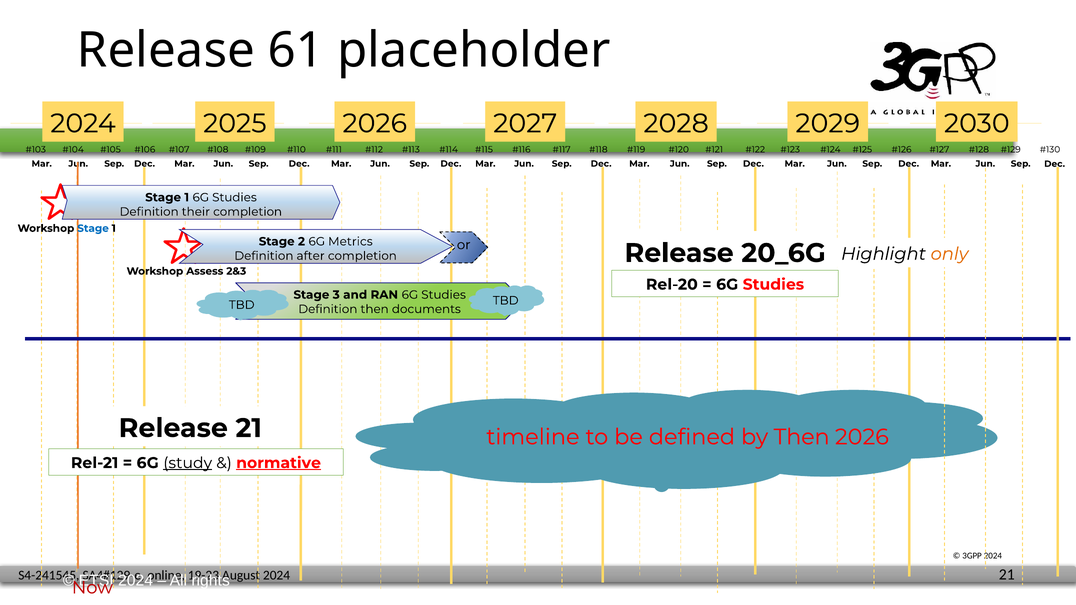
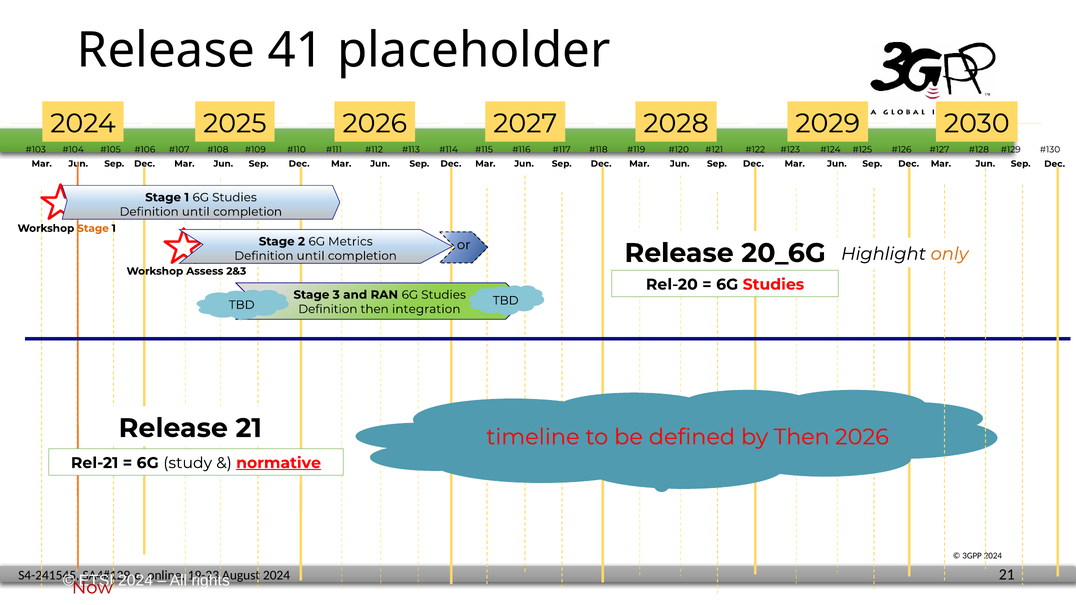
61: 61 -> 41 (296, 51)
their: their -> until (196, 212)
Stage colour: blue -> orange (93, 228)
after: after -> until (311, 256)
documents: documents -> integration (426, 309)
study underline: present -> none (188, 463)
